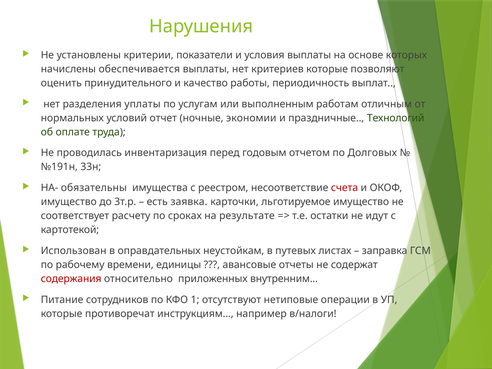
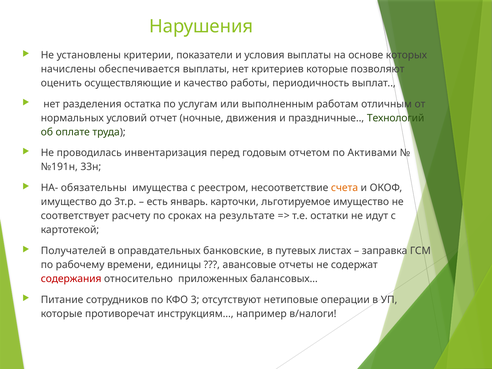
принудительного: принудительного -> осуществляющие (128, 83)
уплаты: уплаты -> остатка (143, 104)
экономии: экономии -> движения (251, 118)
Долговых: Долговых -> Активами (372, 153)
счета colour: red -> orange (344, 188)
заявка: заявка -> январь (189, 202)
Использован: Использован -> Получателей (74, 251)
неустойкам: неустойкам -> банковские (234, 251)
внутренним…: внутренним… -> балансовых… (284, 279)
1: 1 -> 3 (195, 300)
